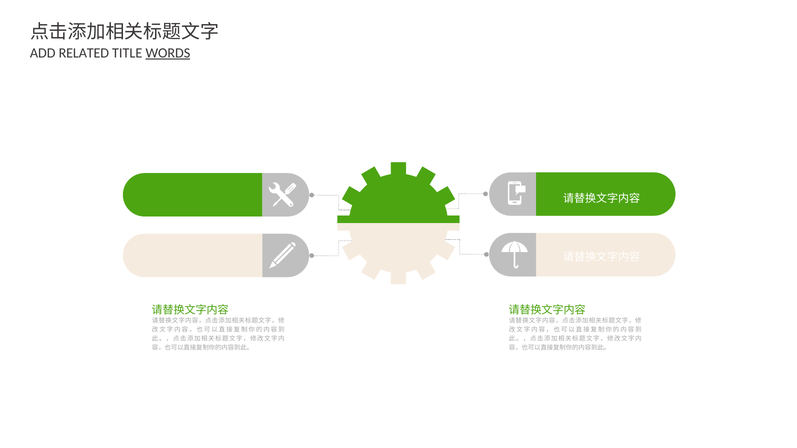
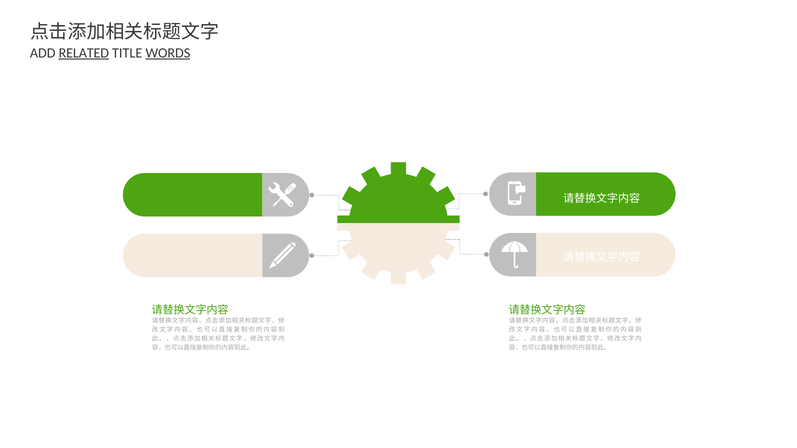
RELATED underline: none -> present (84, 53)
